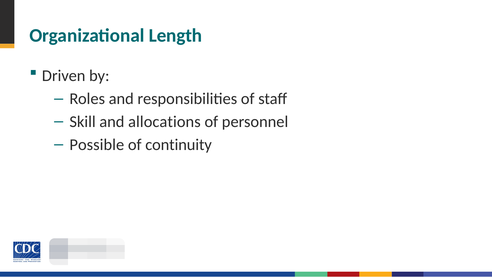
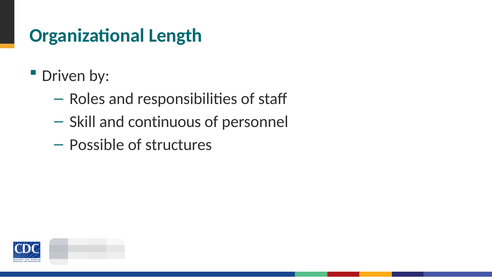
allocations: allocations -> continuous (165, 122)
continuity: continuity -> structures (179, 145)
